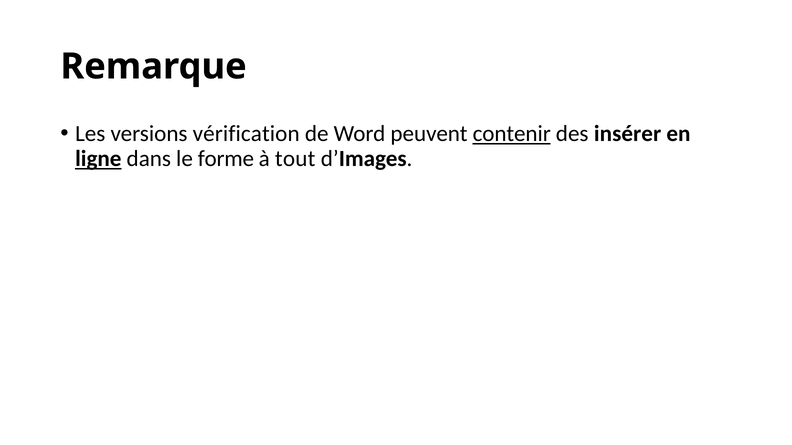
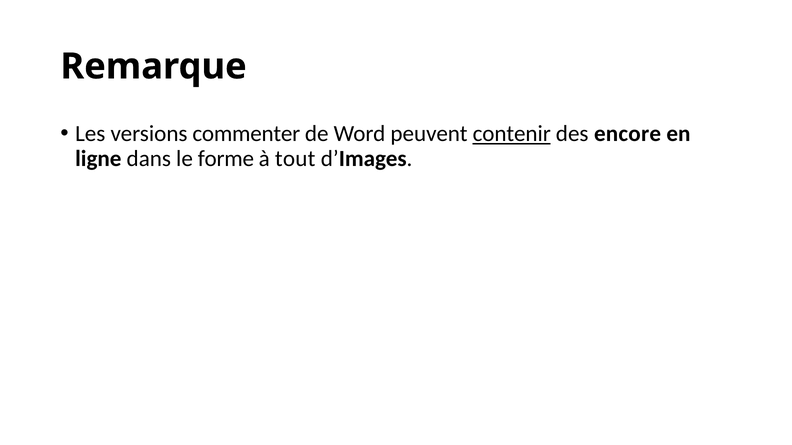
vérification: vérification -> commenter (246, 134)
insérer: insérer -> encore (628, 134)
ligne underline: present -> none (98, 159)
